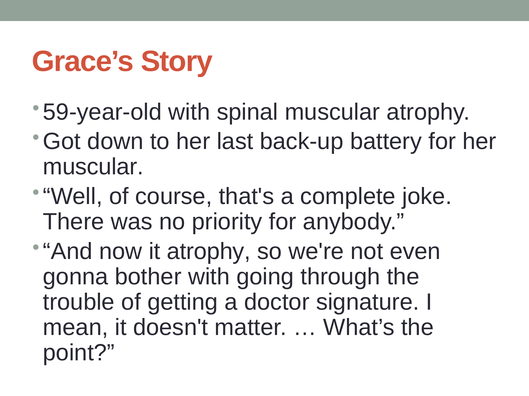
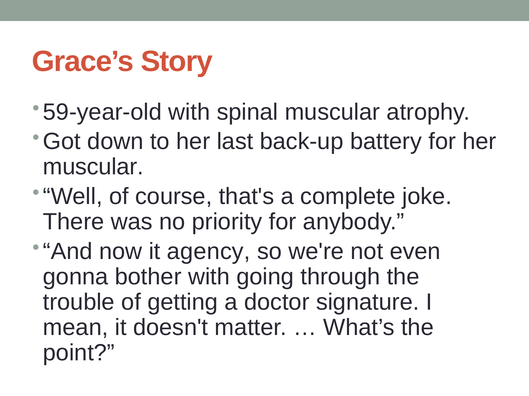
it atrophy: atrophy -> agency (209, 252)
